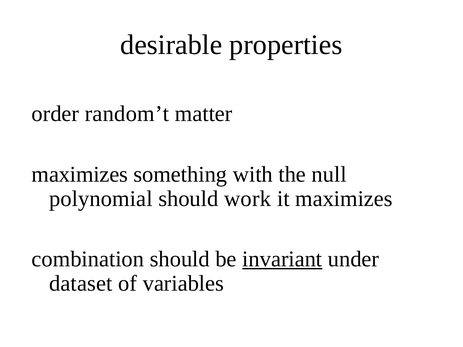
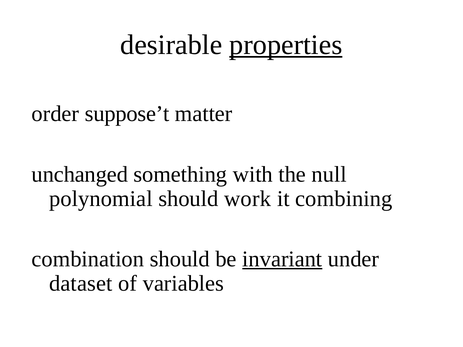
properties underline: none -> present (286, 45)
random’t: random’t -> suppose’t (127, 114)
maximizes: maximizes -> unchanged (80, 174)
it maximizes: maximizes -> combining (344, 199)
